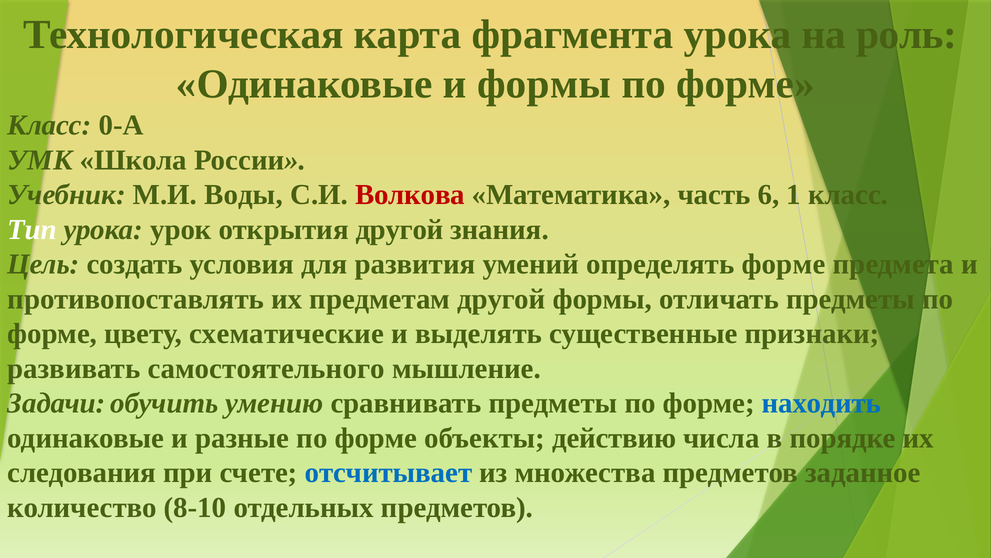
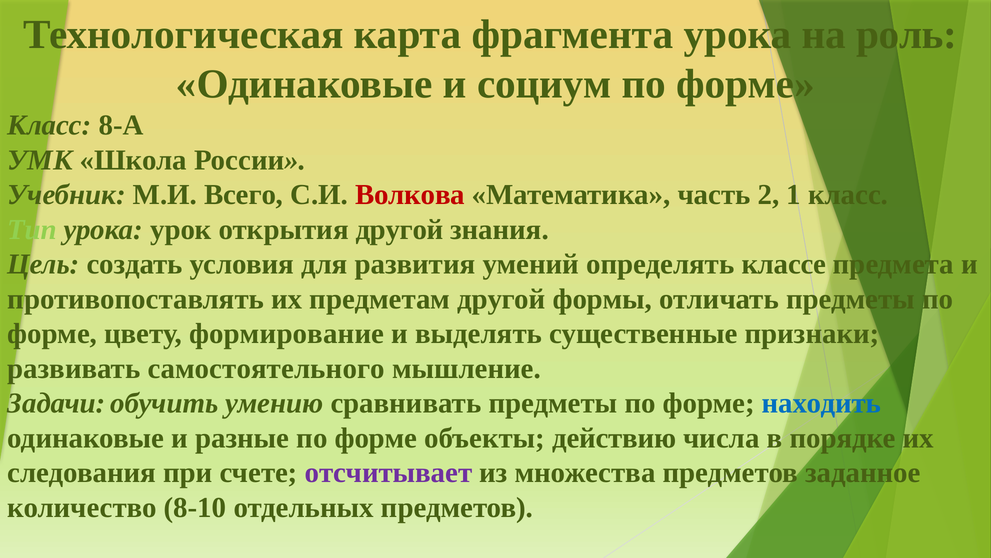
и формы: формы -> социум (544, 84)
0-А: 0-А -> 8-А (121, 125)
Воды: Воды -> Всего (244, 195)
6: 6 -> 2 (768, 195)
Тип colour: white -> light green (32, 229)
определять форме: форме -> классе (784, 264)
схематические: схематические -> формирование (287, 333)
отсчитывает colour: blue -> purple (388, 472)
